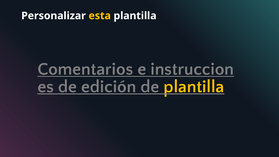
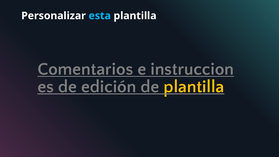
esta colour: yellow -> light blue (100, 16)
